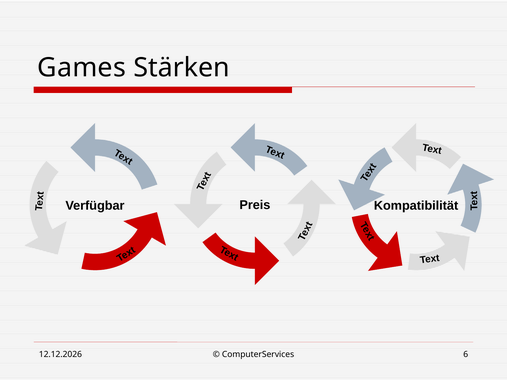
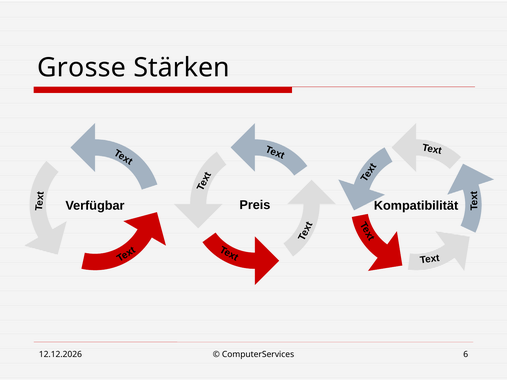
Games: Games -> Grosse (82, 68)
